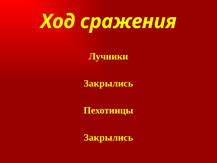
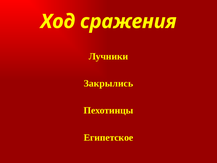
Закрылись: Закрылись -> Египетское (108, 137)
